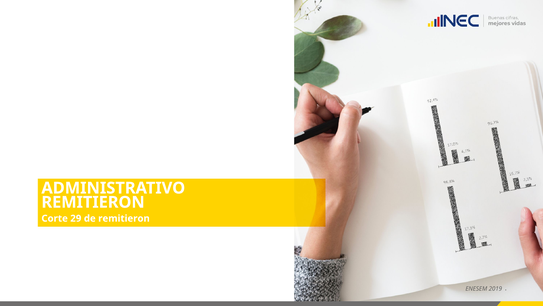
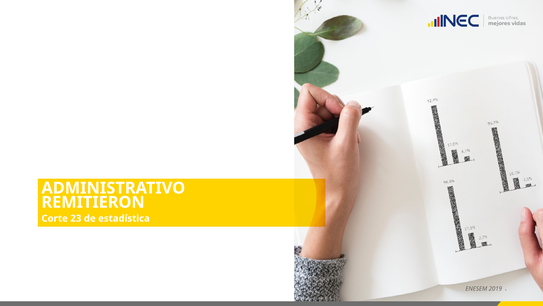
29: 29 -> 23 (76, 218)
de remitieron: remitieron -> estadística (124, 218)
